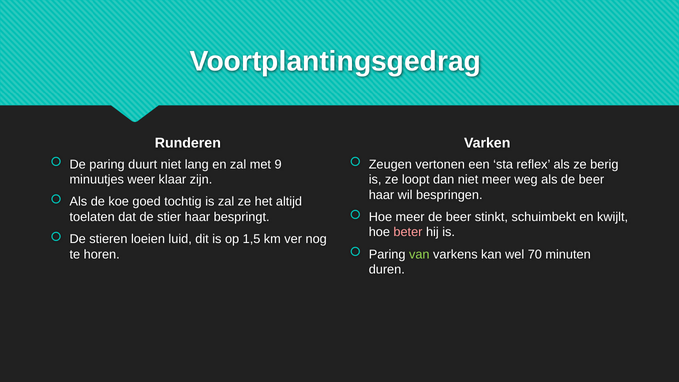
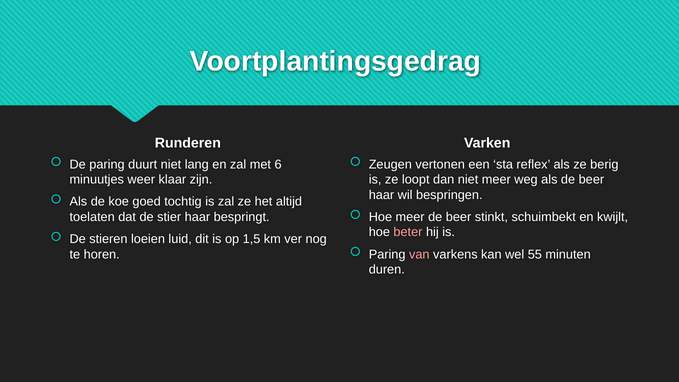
9: 9 -> 6 (278, 164)
van colour: light green -> pink (419, 254)
70: 70 -> 55 (535, 254)
